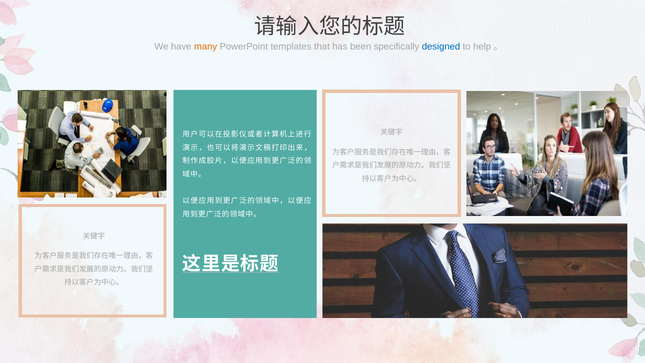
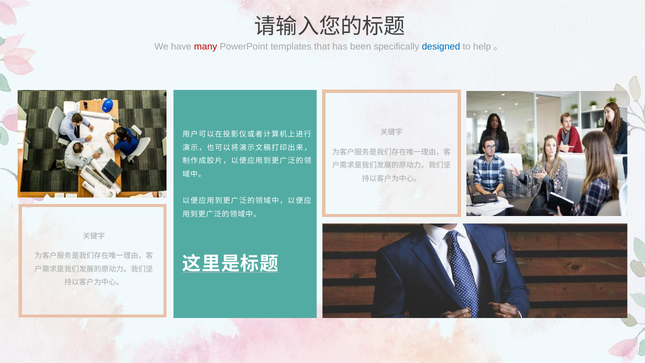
many colour: orange -> red (206, 47)
